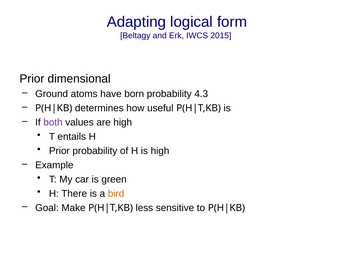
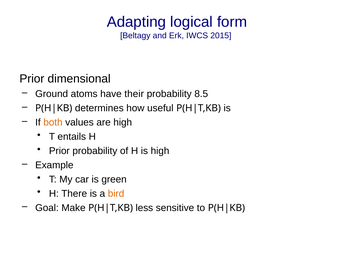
born: born -> their (134, 94)
4.3: 4.3 -> 8.5 (201, 94)
both colour: purple -> orange (53, 123)
